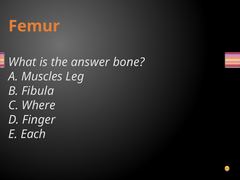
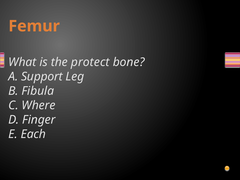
answer: answer -> protect (90, 62)
Muscles: Muscles -> Support (42, 77)
